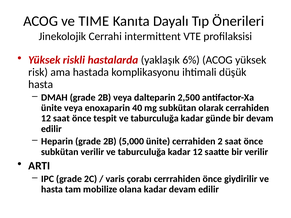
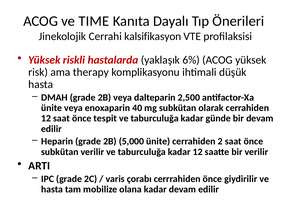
intermittent: intermittent -> kalsifikasyon (153, 36)
hastada: hastada -> therapy (91, 72)
